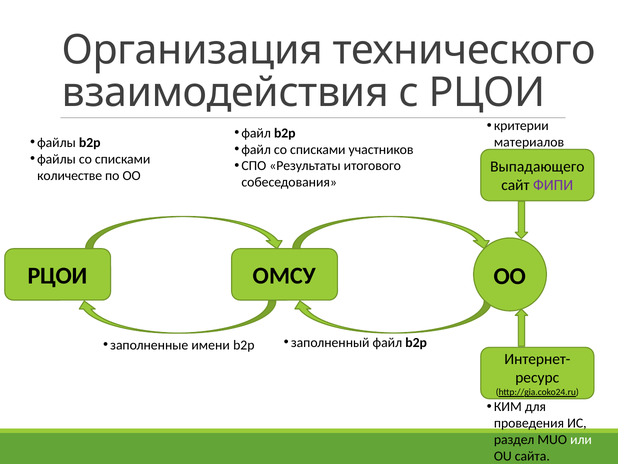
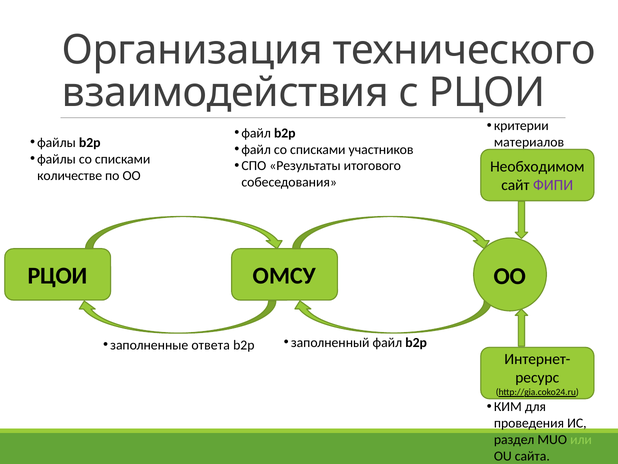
Выпадающего: Выпадающего -> Необходимом (537, 167)
имени: имени -> ответа (211, 345)
или colour: white -> light green (581, 439)
